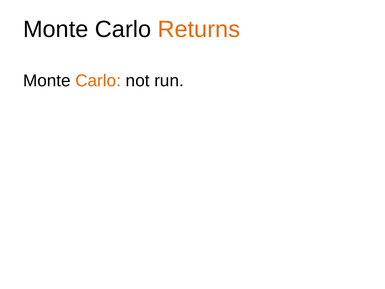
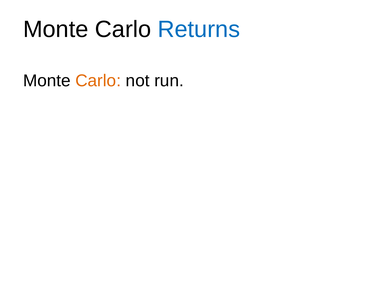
Returns colour: orange -> blue (199, 29)
